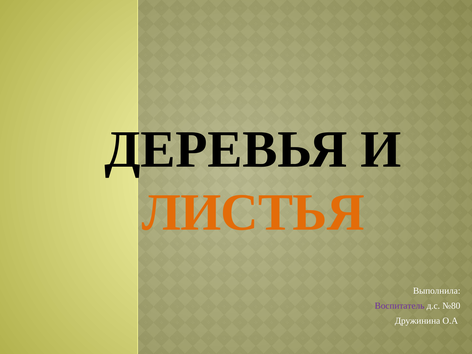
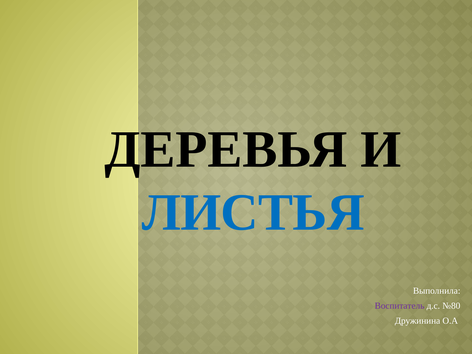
ЛИСТЬЯ colour: orange -> blue (253, 212)
